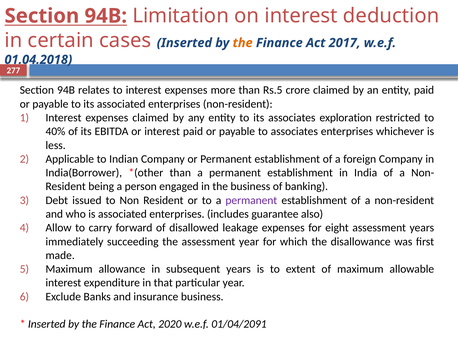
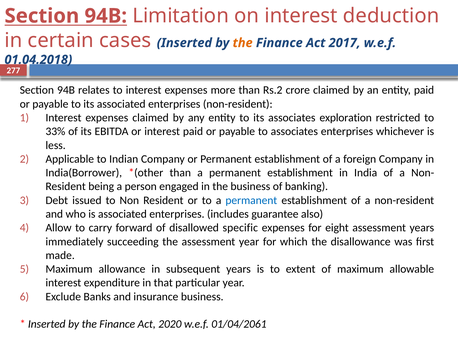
Rs.5: Rs.5 -> Rs.2 (273, 90)
40%: 40% -> 33% (55, 131)
permanent colour: purple -> blue (251, 200)
leakage: leakage -> specific (240, 227)
01/04/2091: 01/04/2091 -> 01/04/2061 (239, 324)
